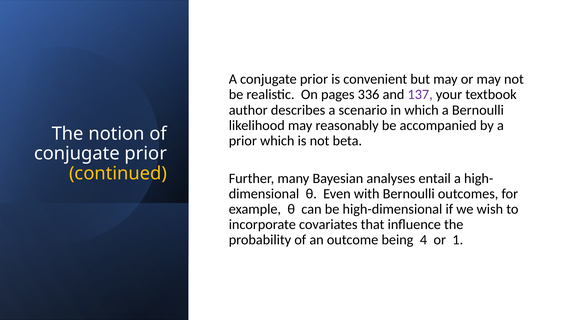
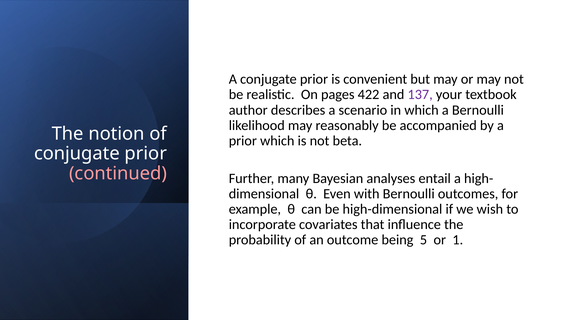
336: 336 -> 422 (369, 95)
continued colour: yellow -> pink (118, 173)
4: 4 -> 5 (423, 240)
